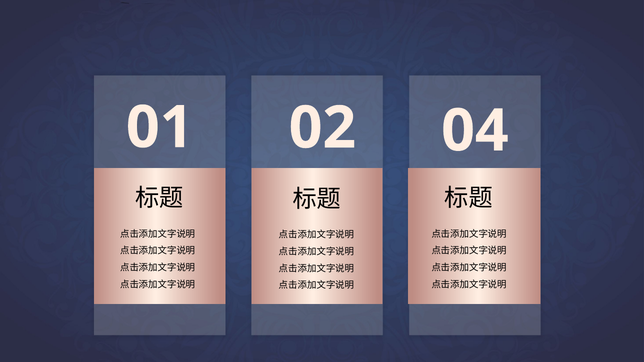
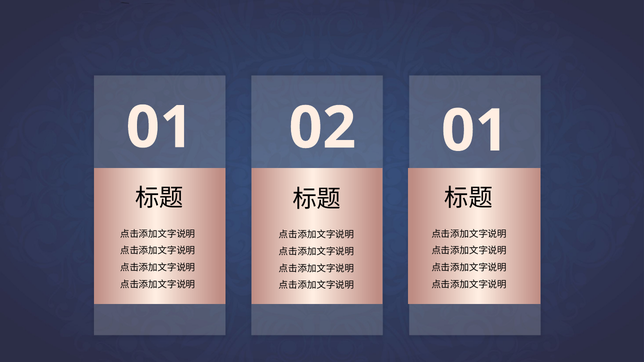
02 04: 04 -> 01 (475, 131)
